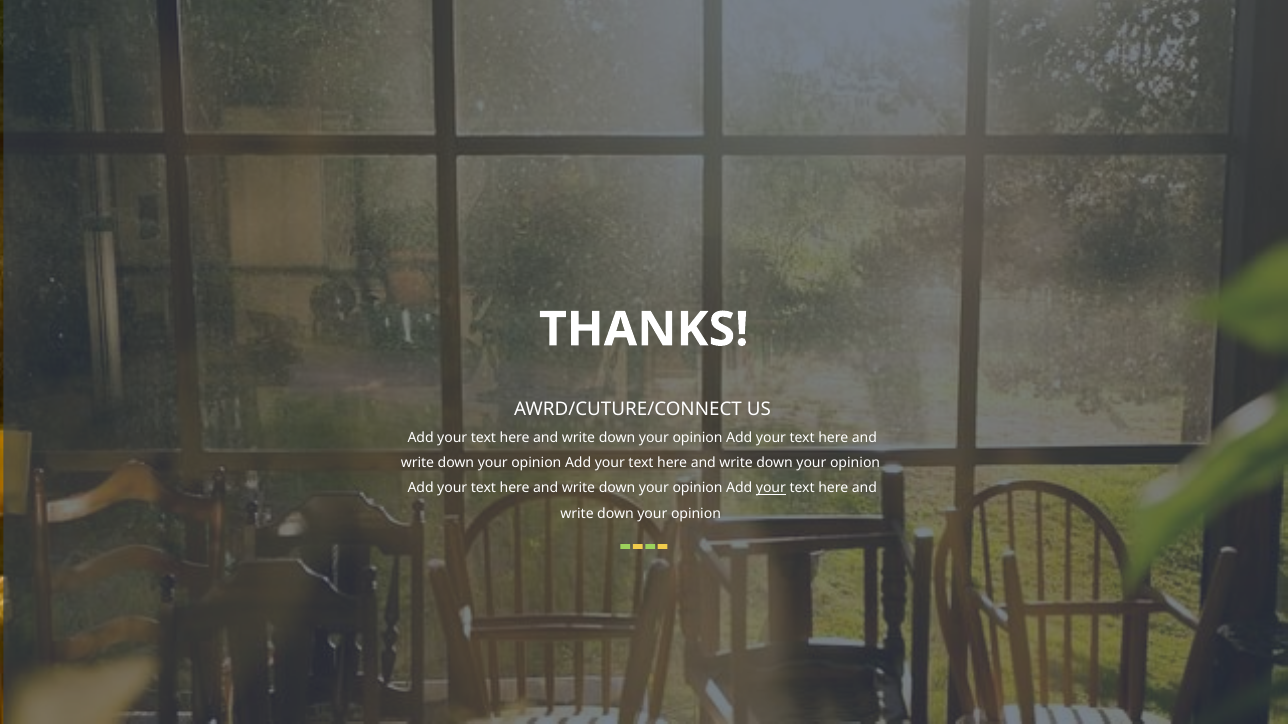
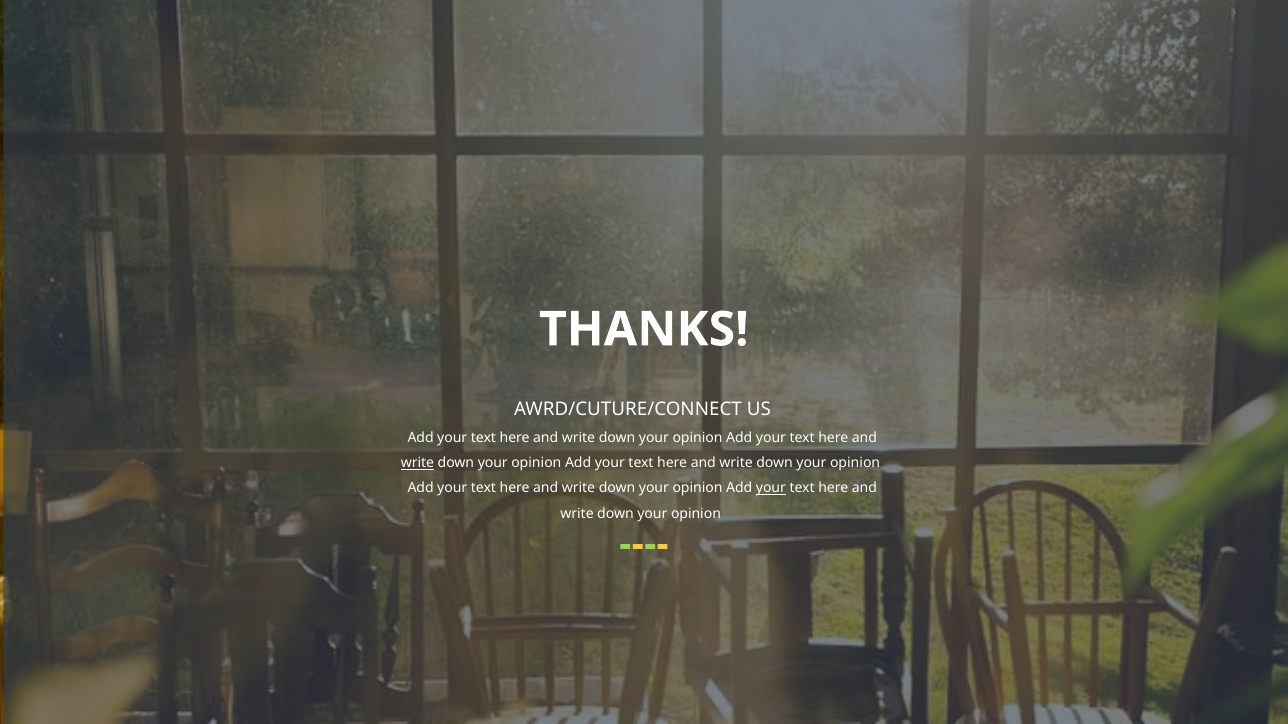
write underline: none -> present (417, 463)
